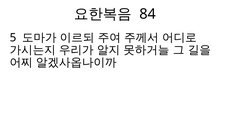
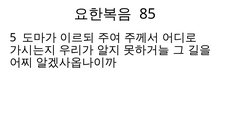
84: 84 -> 85 (148, 14)
